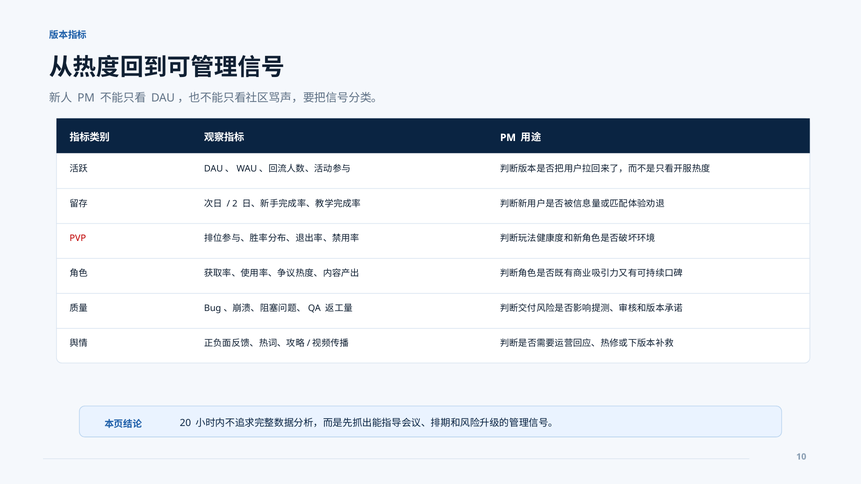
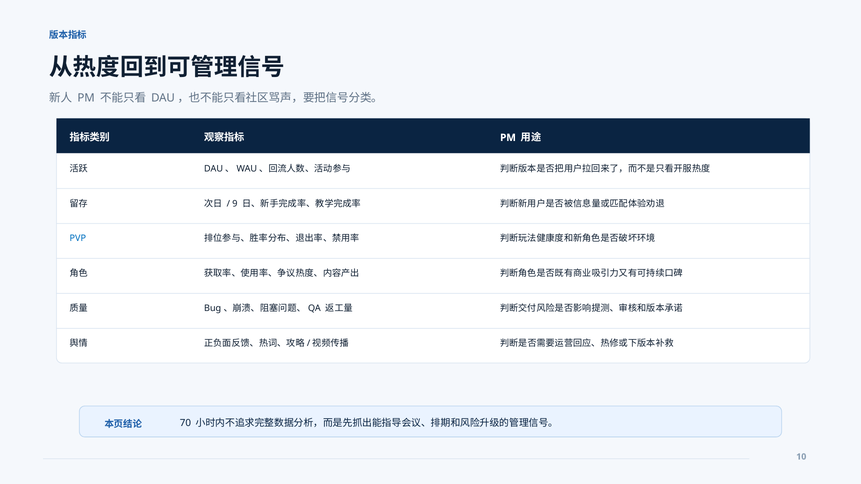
2: 2 -> 9 (235, 204)
PVP colour: red -> blue (78, 239)
20: 20 -> 70 (185, 423)
